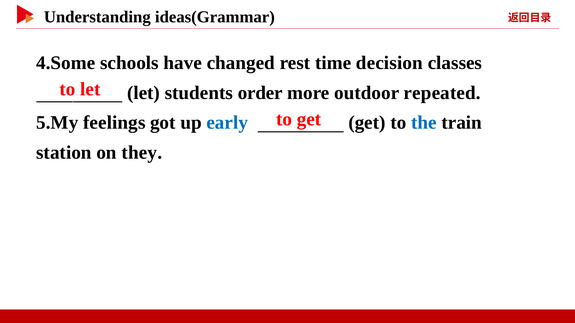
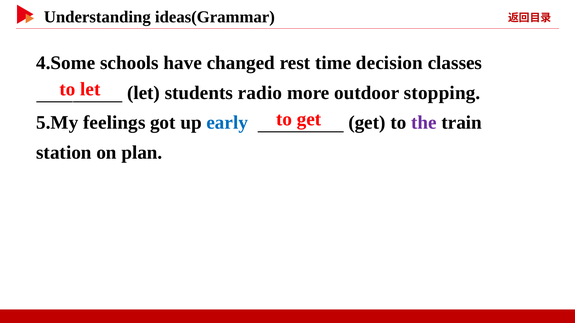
order: order -> radio (260, 93)
repeated: repeated -> stopping (442, 93)
the colour: blue -> purple (424, 123)
they: they -> plan (142, 153)
